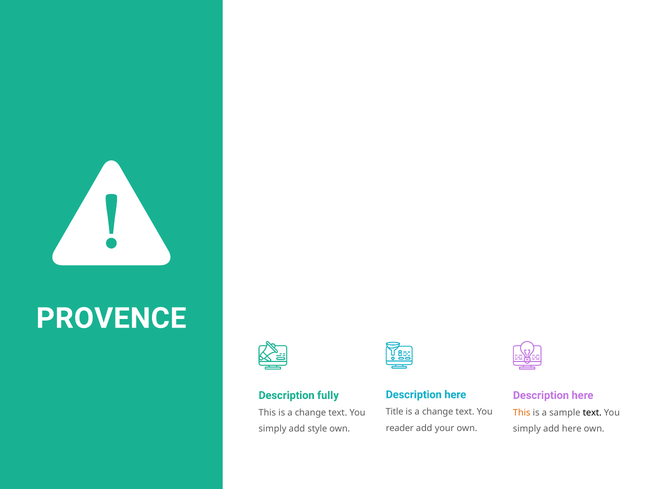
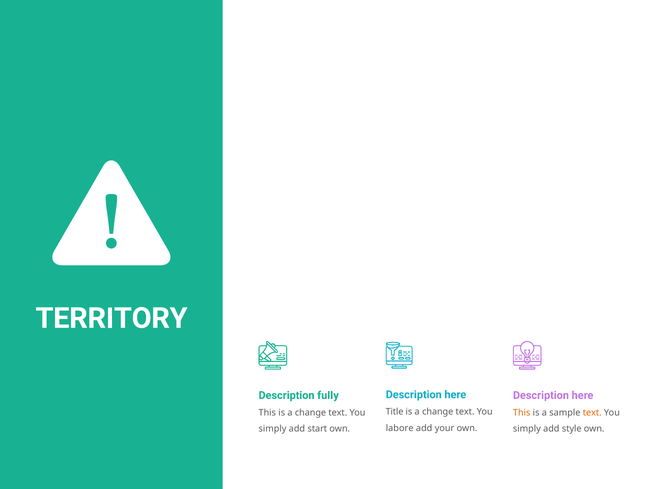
PROVENCE: PROVENCE -> TERRITORY (112, 318)
text colour: black -> orange (592, 413)
reader: reader -> labore (400, 428)
style: style -> start (317, 429)
add here: here -> style (572, 429)
